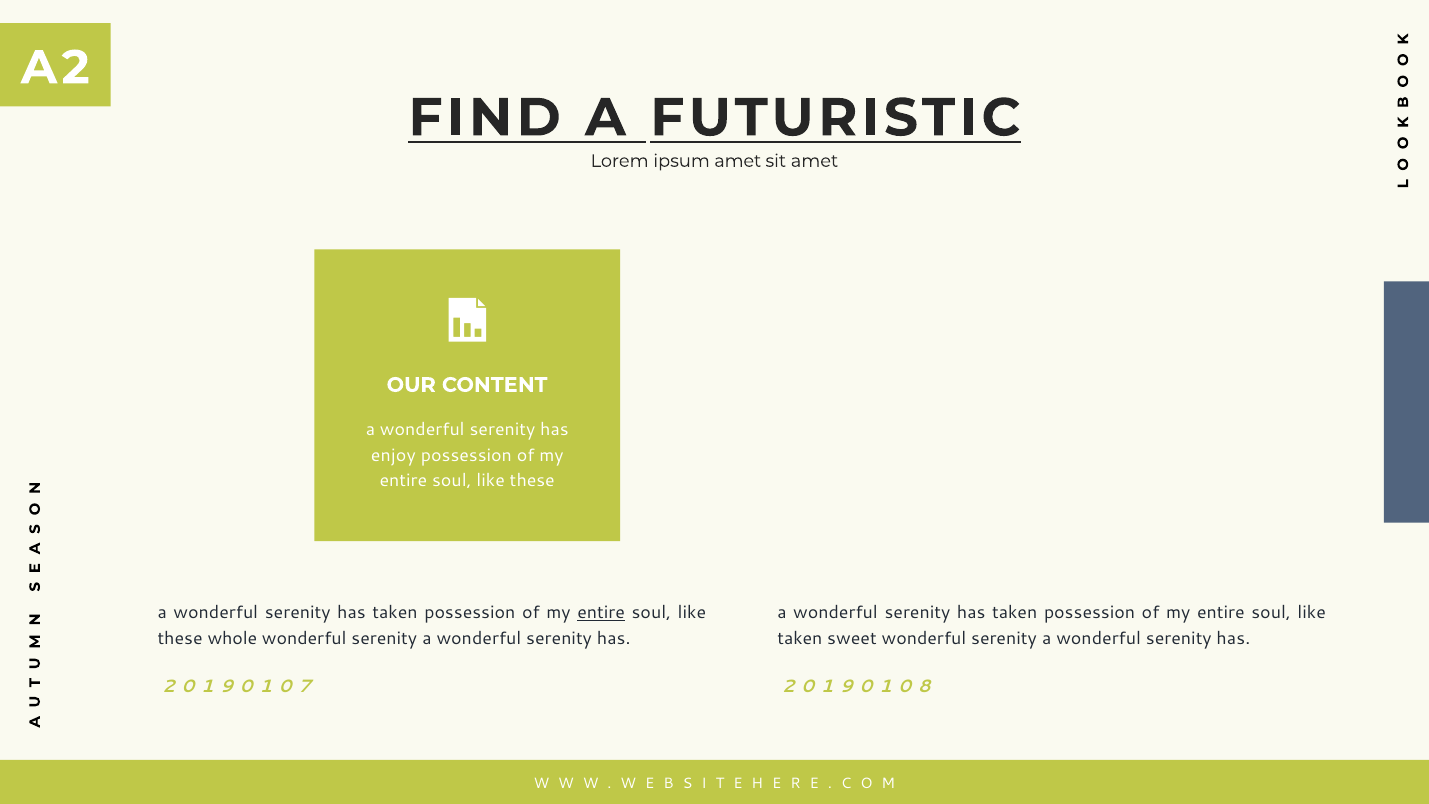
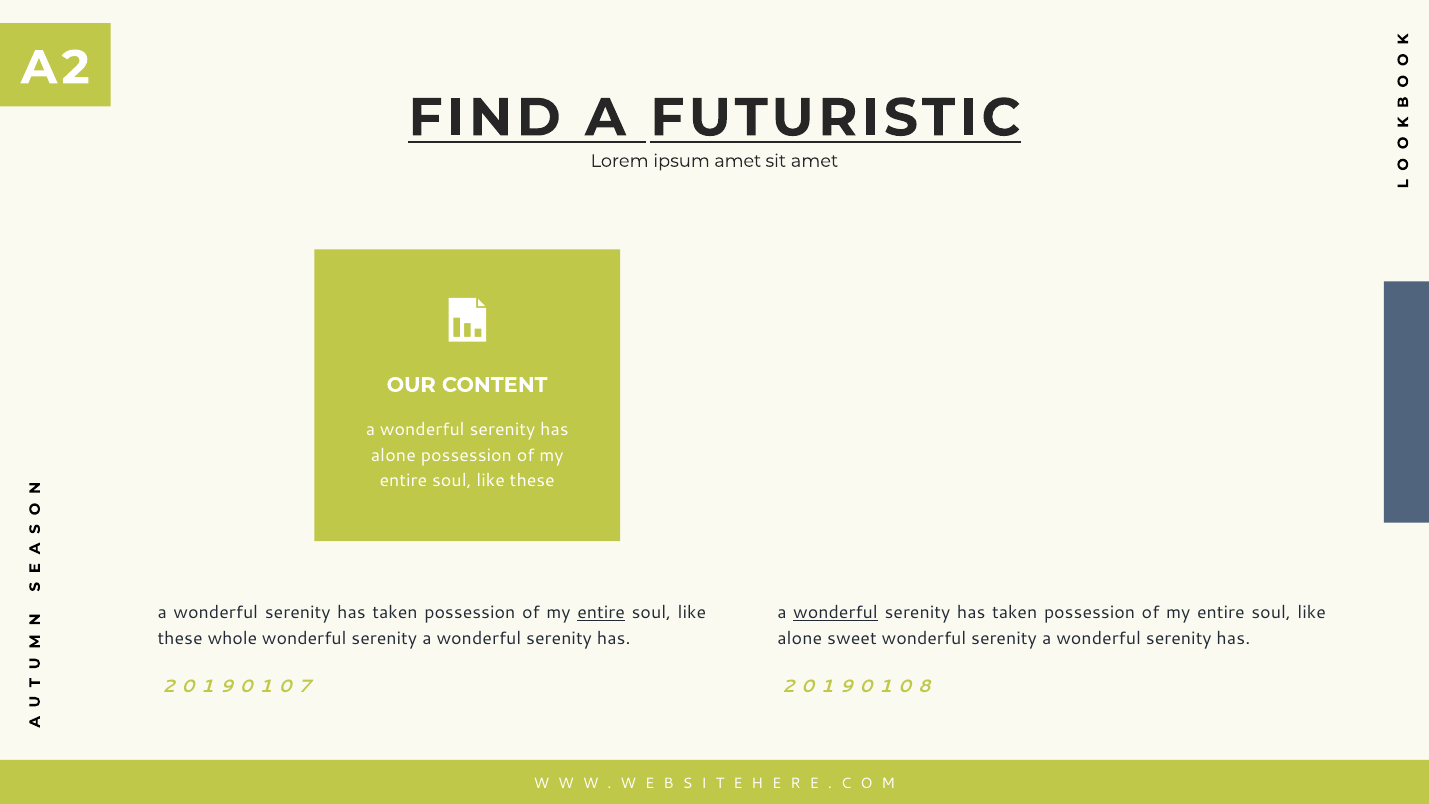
enjoy: enjoy -> alone (393, 455)
wonderful underline: none -> present (836, 613)
taken: taken -> alone (800, 638)
